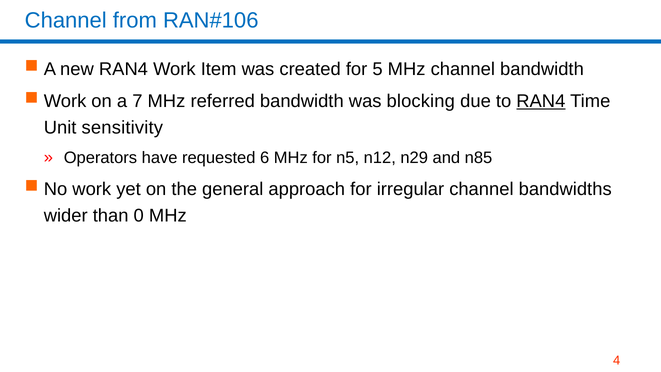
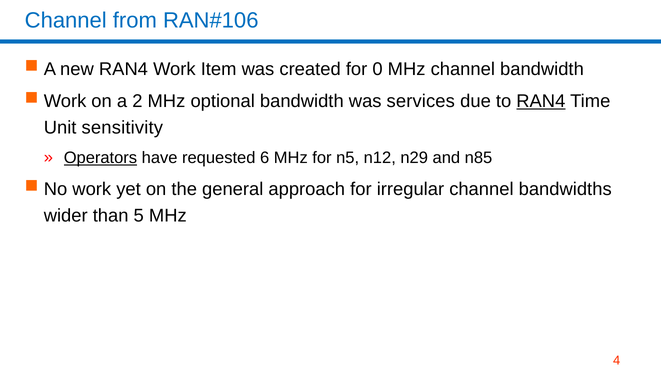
5: 5 -> 0 (378, 69)
7: 7 -> 2 (137, 101)
referred: referred -> optional (223, 101)
blocking: blocking -> services (421, 101)
Operators underline: none -> present (100, 158)
0: 0 -> 5 (139, 215)
